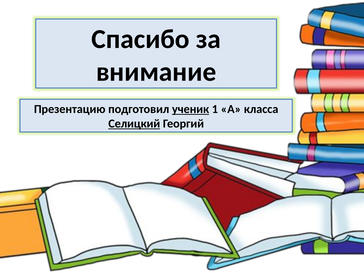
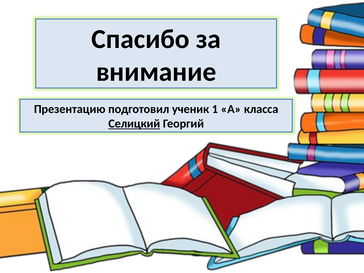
ученик underline: present -> none (191, 109)
